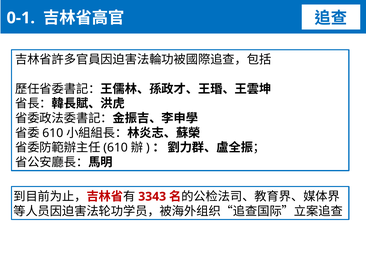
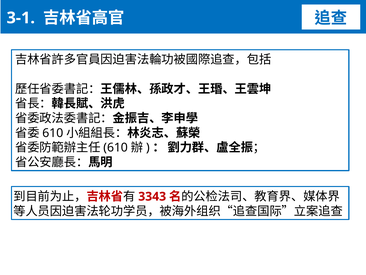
0-1: 0-1 -> 3-1 (21, 18)
